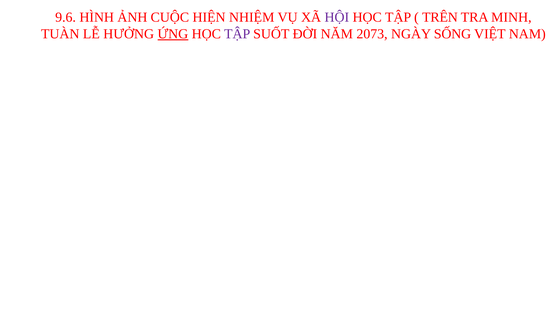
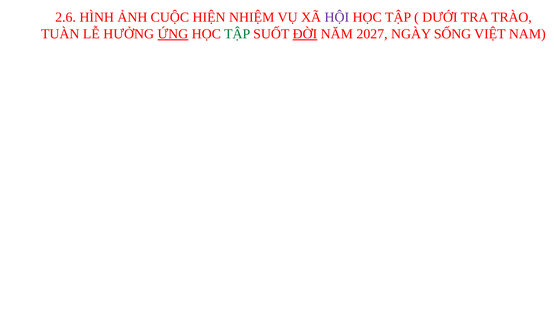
9.6: 9.6 -> 2.6 (66, 17)
TRÊN: TRÊN -> DƯỚI (440, 17)
MINH: MINH -> TRÀO (511, 17)
TẬP colour: purple -> green (237, 34)
ĐỜI underline: none -> present (305, 34)
2073: 2073 -> 2027 (372, 34)
